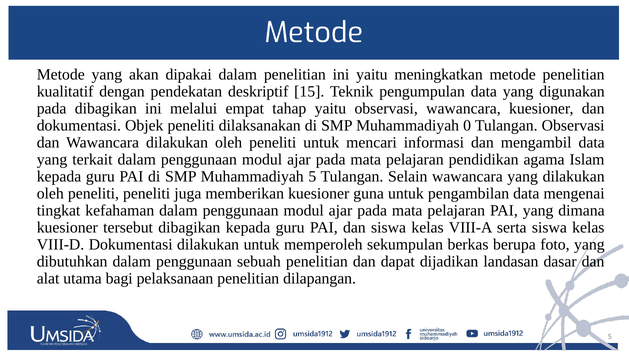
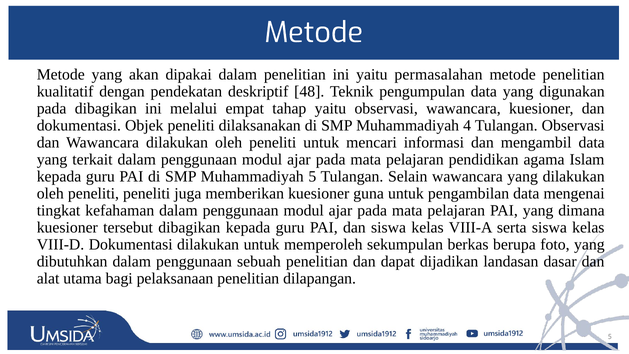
meningkatkan: meningkatkan -> permasalahan (438, 75)
15: 15 -> 48 (309, 92)
0: 0 -> 4 (467, 126)
